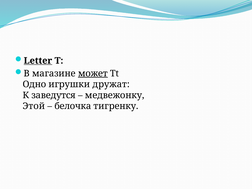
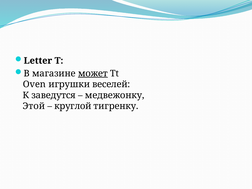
Letter underline: present -> none (38, 61)
Одно: Одно -> Oven (34, 84)
дружат: дружат -> веселей (111, 84)
белочка: белочка -> круглой (73, 106)
